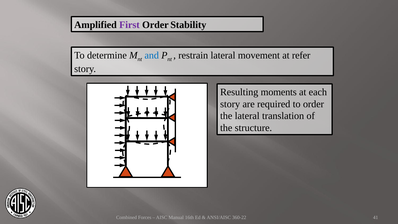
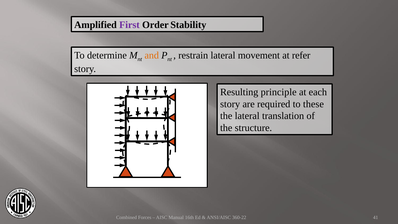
and colour: blue -> orange (152, 55)
moments: moments -> principle (279, 92)
to order: order -> these (313, 104)
